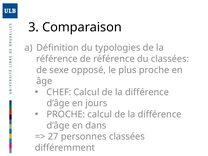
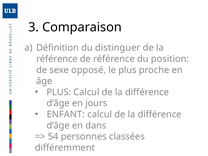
typologies: typologies -> distinguer (118, 48)
du classées: classées -> position (170, 59)
CHEF: CHEF -> PLUS (59, 92)
PROCHE: PROCHE -> ENFANT (66, 114)
27: 27 -> 54 (53, 137)
